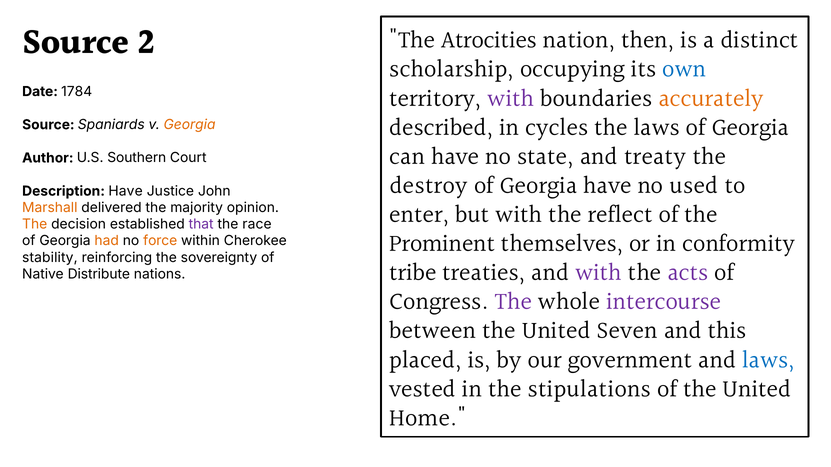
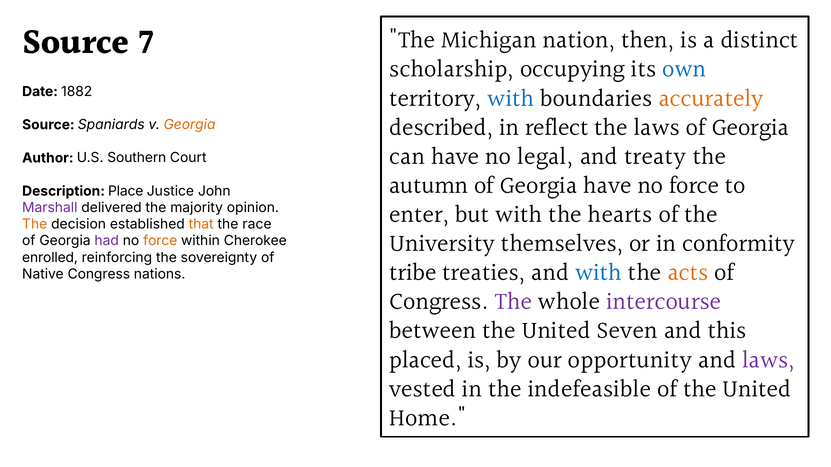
Atrocities: Atrocities -> Michigan (489, 41)
2: 2 -> 7 (146, 43)
1784: 1784 -> 1882 (77, 92)
with colour: purple -> blue (511, 99)
cycles: cycles -> reflect (557, 128)
state: state -> legal (545, 157)
destroy: destroy -> autumn (429, 186)
have no used: used -> force (694, 186)
Description Have: Have -> Place (126, 191)
Marshall colour: orange -> purple (50, 208)
reflect: reflect -> hearts (620, 215)
that colour: purple -> orange (201, 225)
had colour: orange -> purple (107, 241)
Prominent: Prominent -> University (442, 245)
stability: stability -> enrolled (50, 258)
with colour: purple -> blue (599, 274)
acts colour: purple -> orange (688, 274)
Native Distribute: Distribute -> Congress (99, 274)
government: government -> opportunity (630, 361)
laws colour: blue -> purple (769, 361)
stipulations: stipulations -> indefeasible (589, 390)
